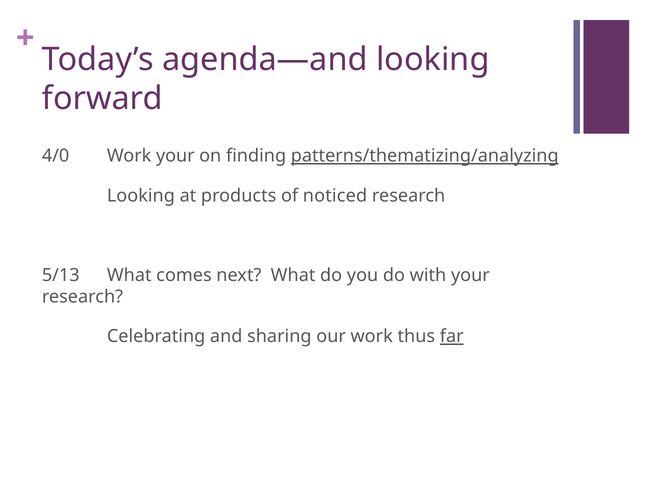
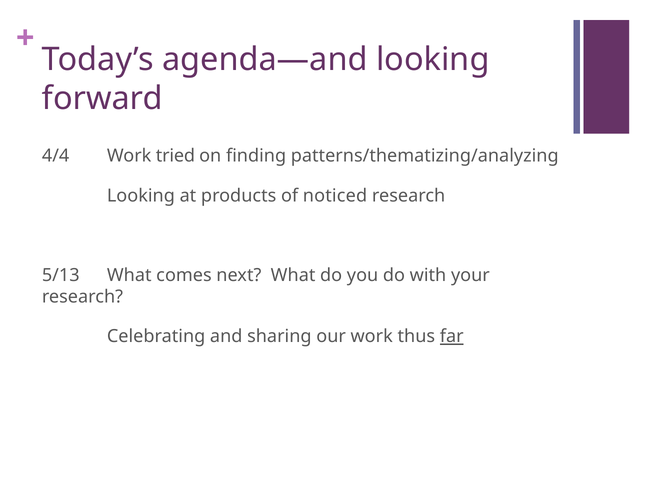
4/0: 4/0 -> 4/4 (56, 156)
Work your: your -> tried (175, 156)
patterns/thematizing/analyzing underline: present -> none (425, 156)
